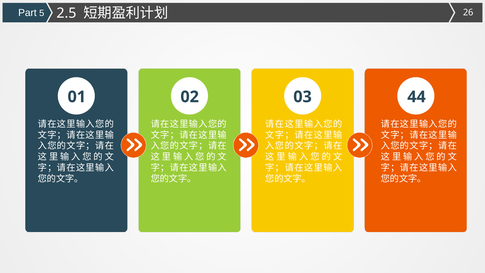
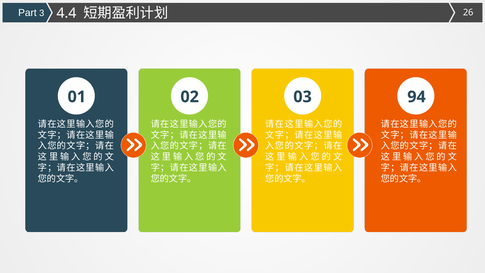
5: 5 -> 3 (42, 13)
2.5: 2.5 -> 4.4 (66, 13)
44: 44 -> 94 (417, 97)
